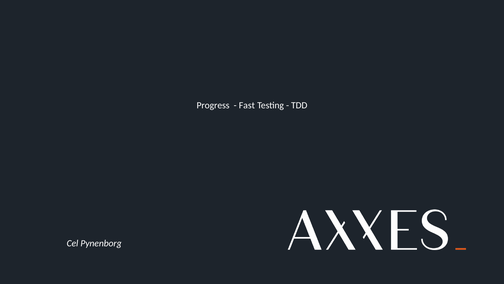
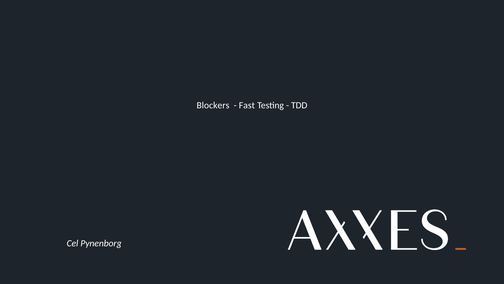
Progress: Progress -> Blockers (213, 105)
